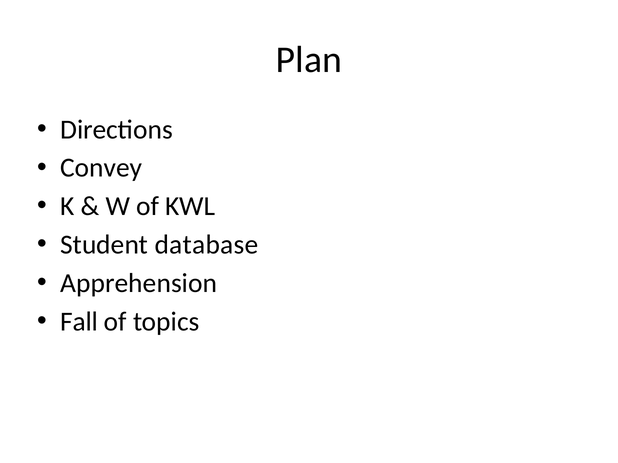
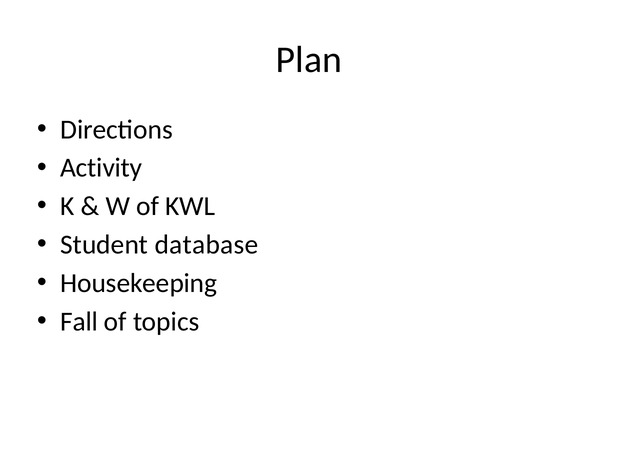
Convey: Convey -> Activity (101, 168)
Apprehension: Apprehension -> Housekeeping (139, 284)
